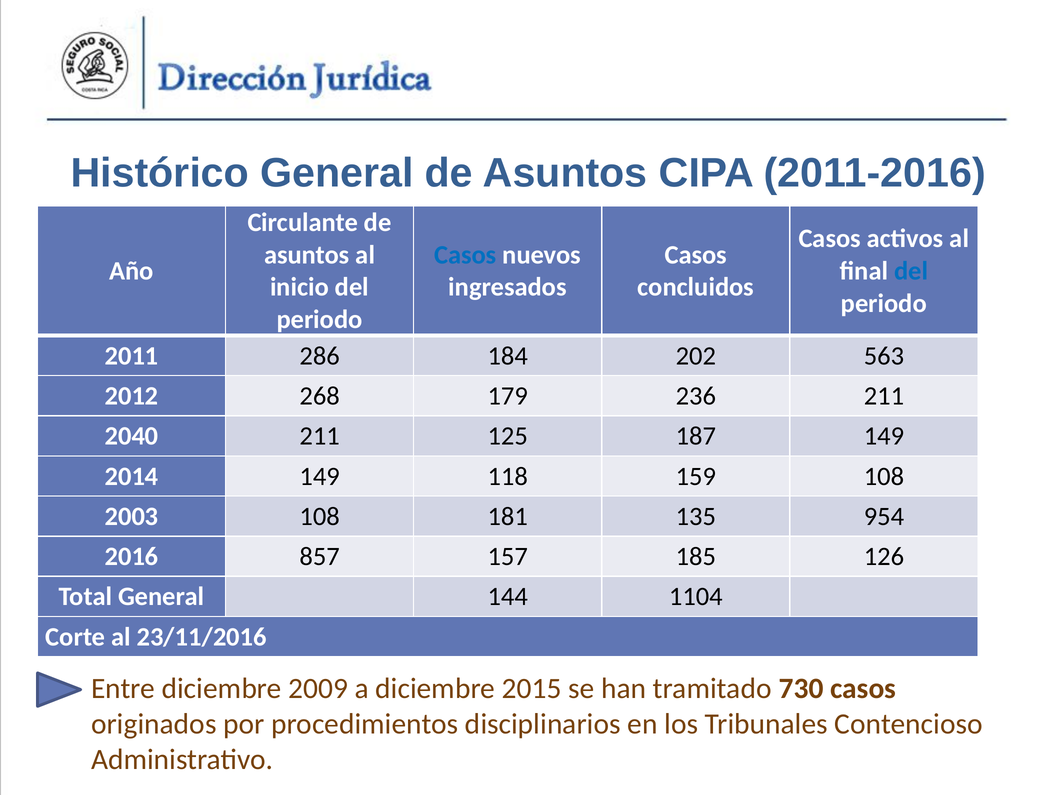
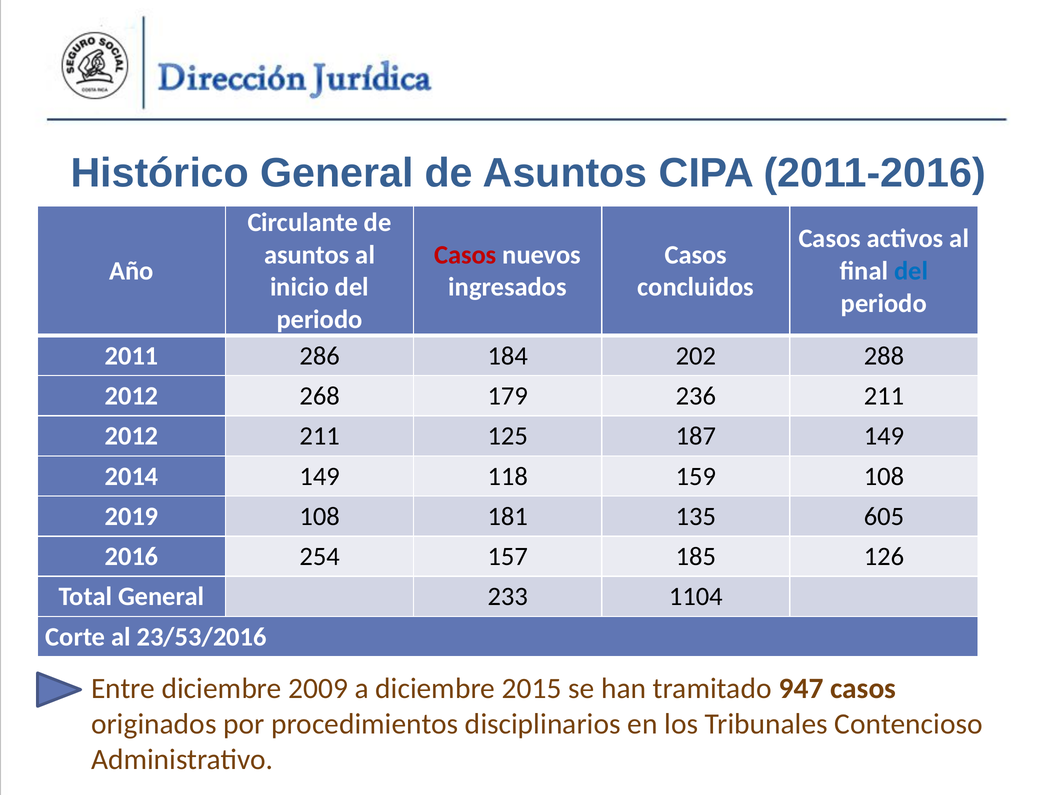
Casos colour: blue -> red (465, 255)
563: 563 -> 288 (884, 356)
2040: 2040 -> 2012 (132, 436)
2003: 2003 -> 2019 (132, 516)
954: 954 -> 605 (884, 516)
857: 857 -> 254 (320, 557)
144: 144 -> 233 (508, 597)
23/11/2016: 23/11/2016 -> 23/53/2016 (202, 637)
730: 730 -> 947 (801, 689)
